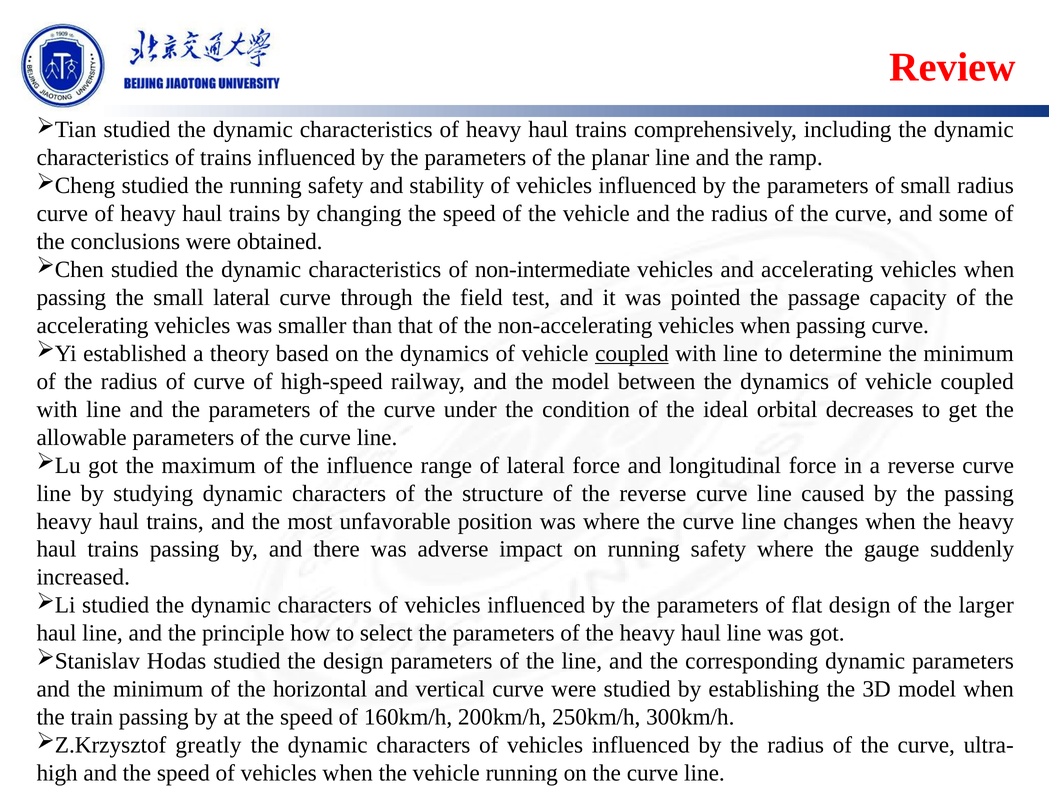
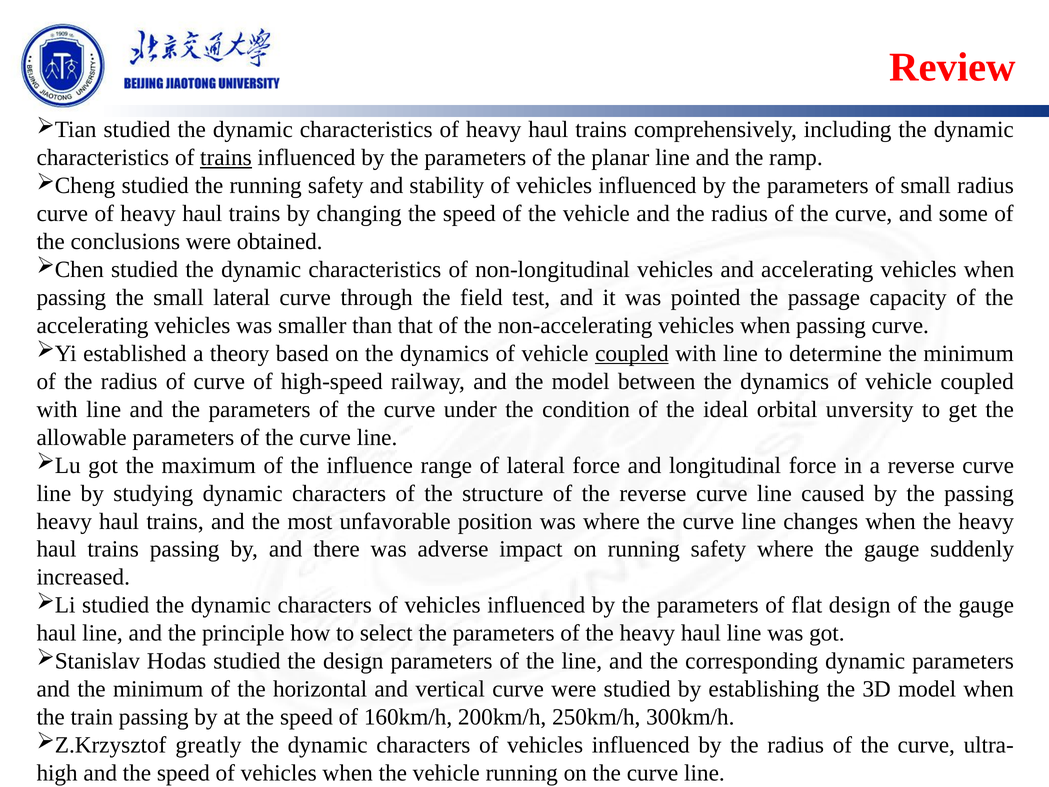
trains underline: none -> present (226, 158)
non-intermediate: non-intermediate -> non-longitudinal (552, 270)
decreases: decreases -> unversity (870, 409)
of the larger: larger -> gauge (986, 605)
